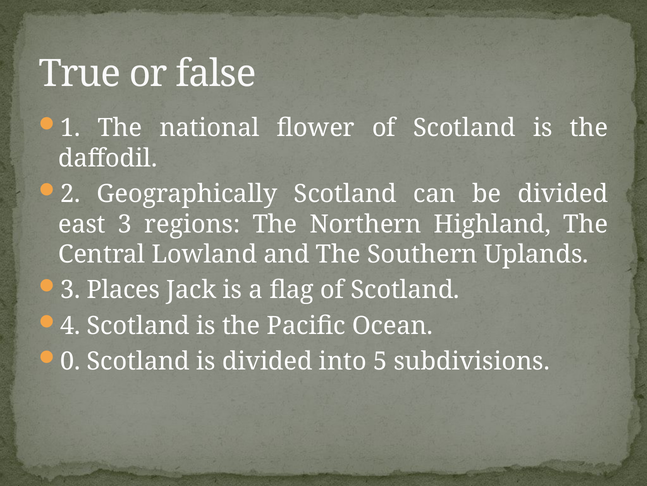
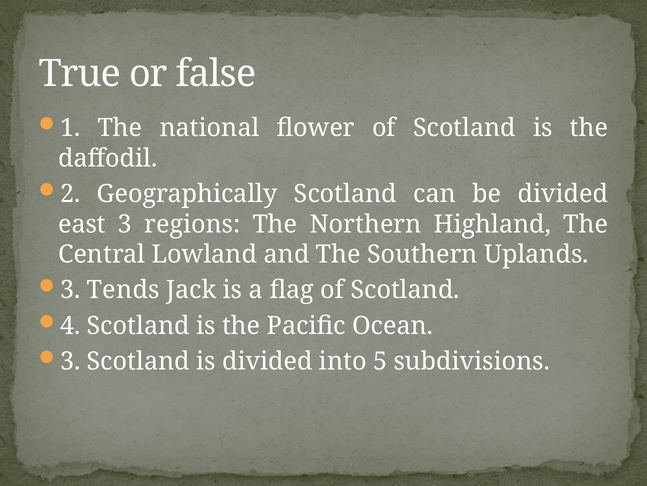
Places: Places -> Tends (123, 290)
0: 0 -> 3 (70, 361)
